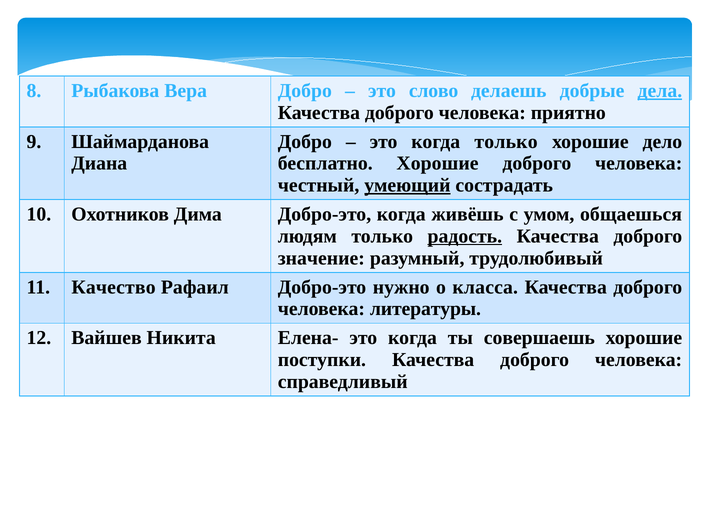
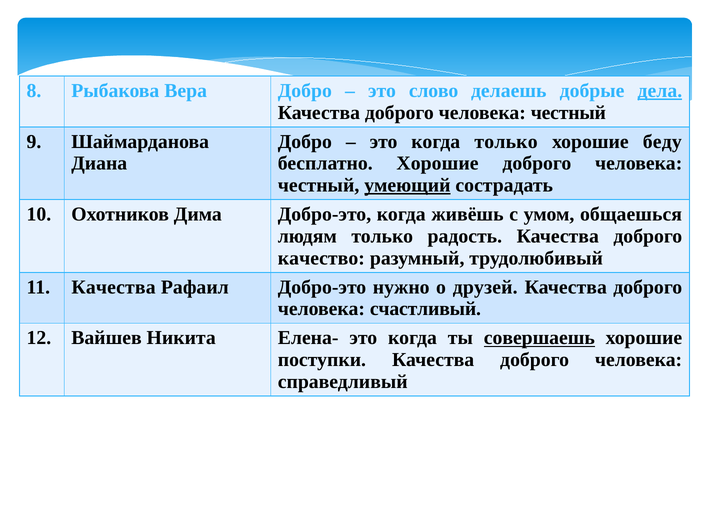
Качества доброго человека приятно: приятно -> честный (568, 113)
дело: дело -> беду (662, 142)
радость underline: present -> none (465, 236)
значение: значение -> качество (321, 258)
11 Качество: Качество -> Качества (114, 287)
класса: класса -> друзей (485, 287)
литературы: литературы -> счастливый (425, 309)
совершаешь underline: none -> present (539, 338)
